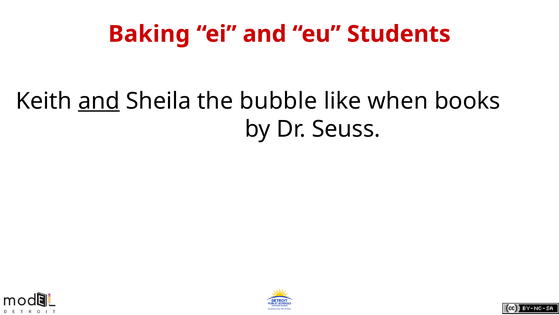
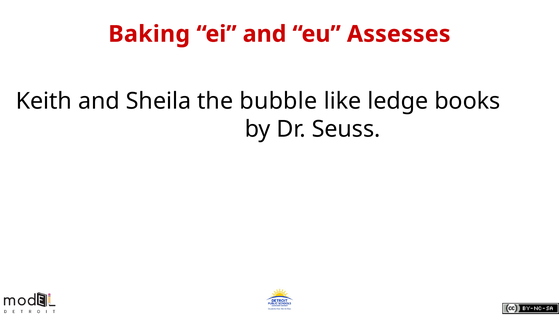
Students: Students -> Assesses (399, 34)
and underline: present -> none (99, 101)
when: when -> ledge (398, 101)
